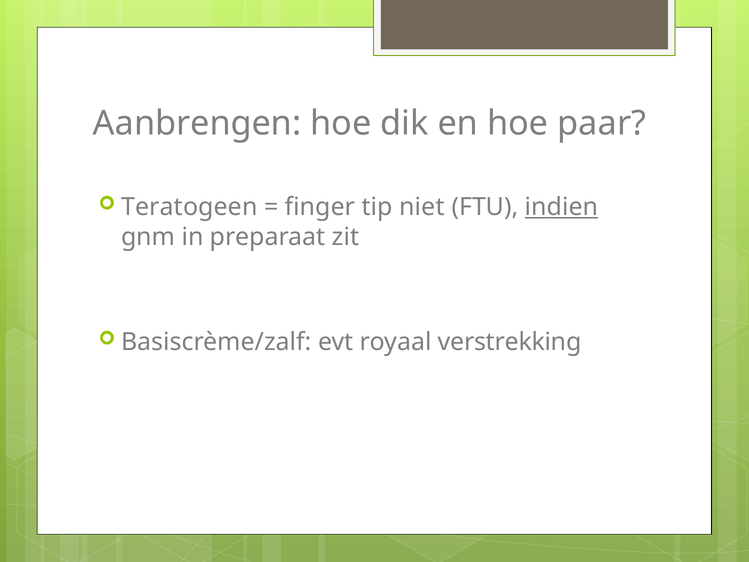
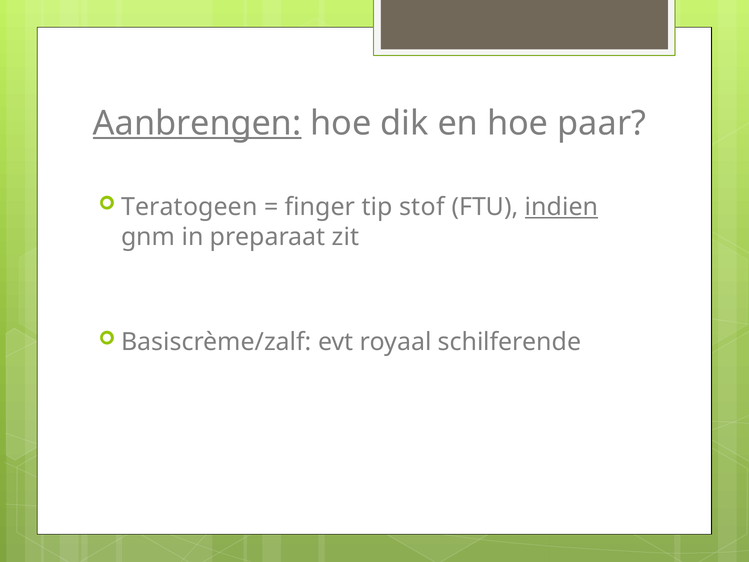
Aanbrengen underline: none -> present (197, 123)
niet: niet -> stof (422, 207)
verstrekking: verstrekking -> schilferende (510, 342)
